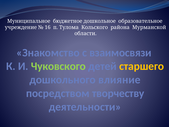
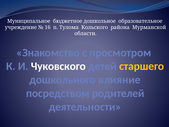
взаимосвязи: взаимосвязи -> просмотром (120, 53)
Чуковского colour: light green -> white (58, 66)
творчеству: творчеству -> родителей (118, 93)
